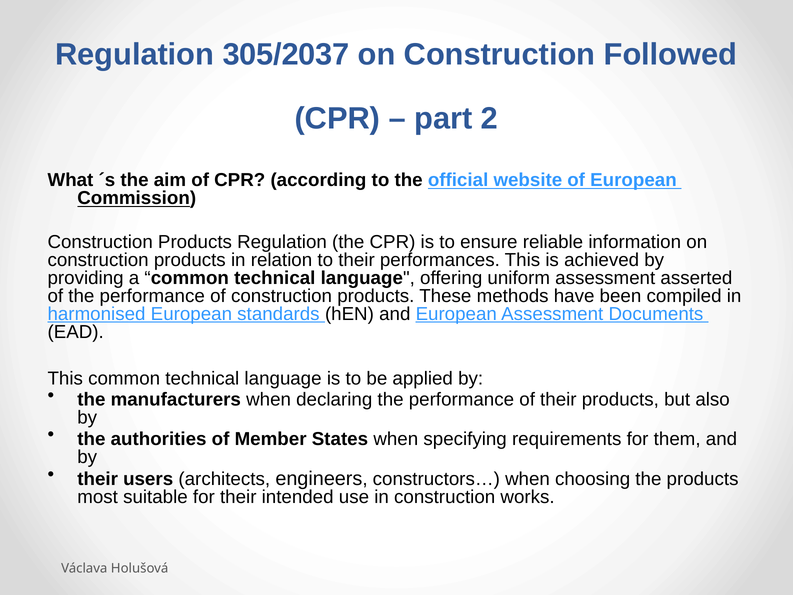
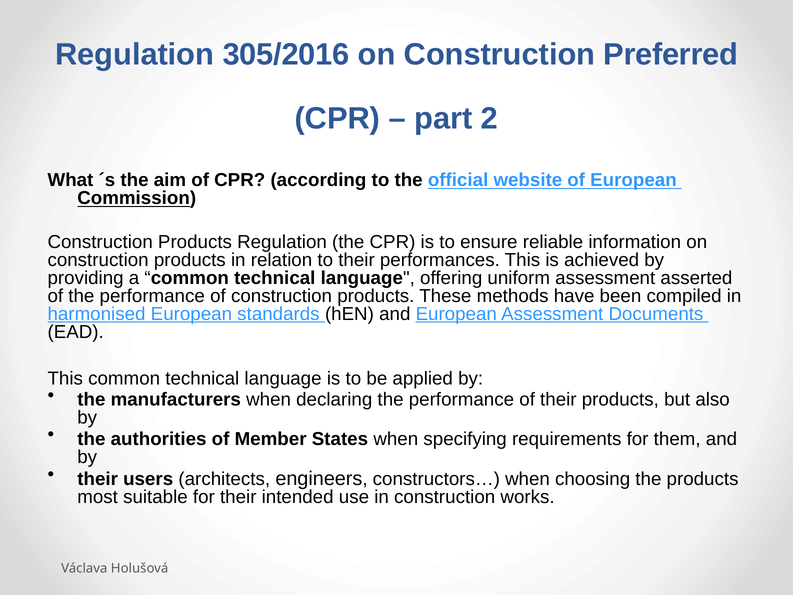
305/2037: 305/2037 -> 305/2016 (286, 55)
Followed: Followed -> Preferred (671, 55)
